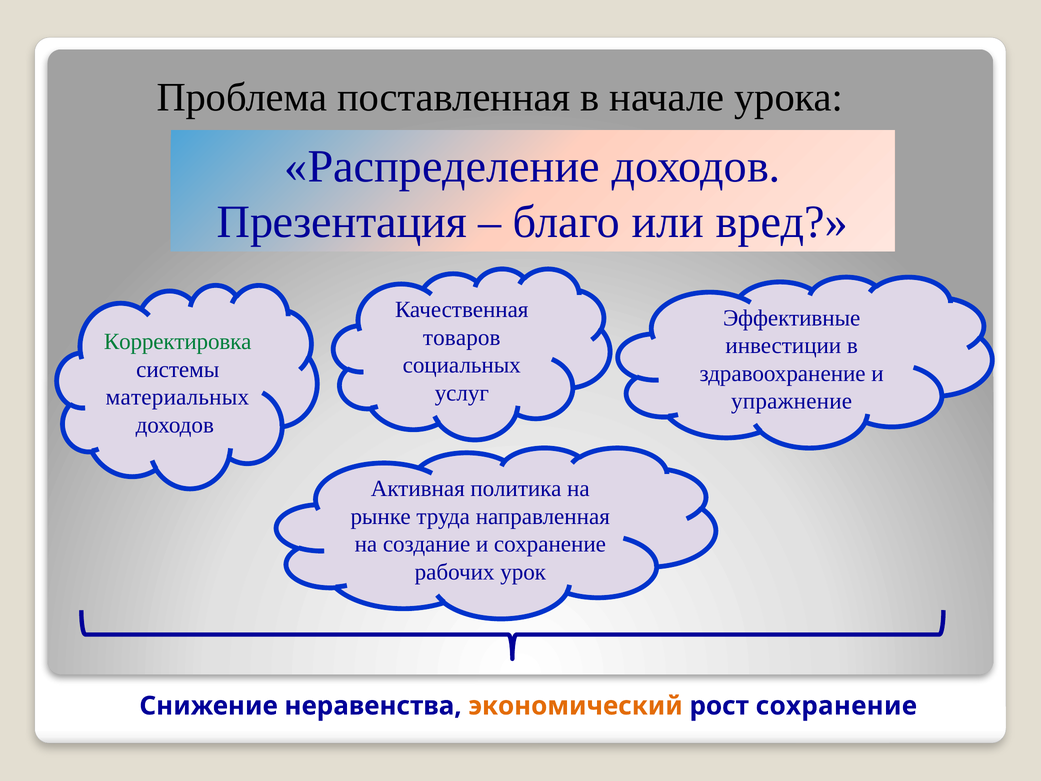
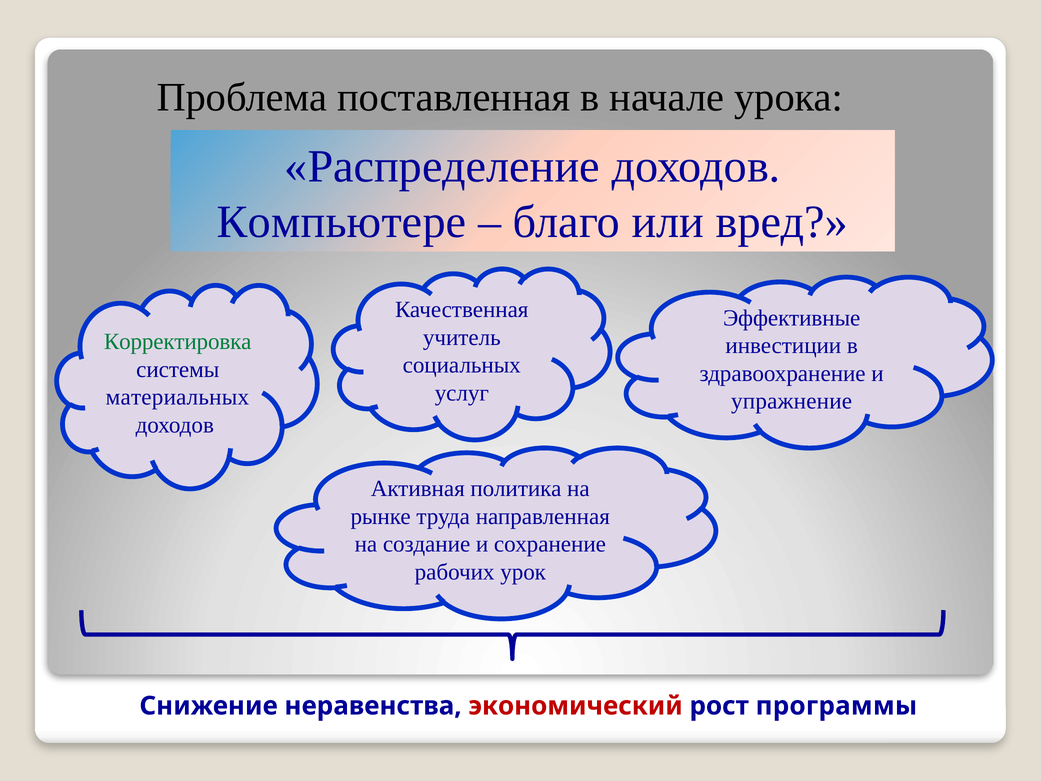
Презентация: Презентация -> Компьютере (342, 222)
товаров: товаров -> учитель (462, 338)
экономический colour: orange -> red (576, 706)
рост сохранение: сохранение -> программы (836, 706)
